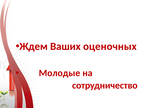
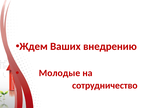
оценочных: оценочных -> внедрению (110, 46)
